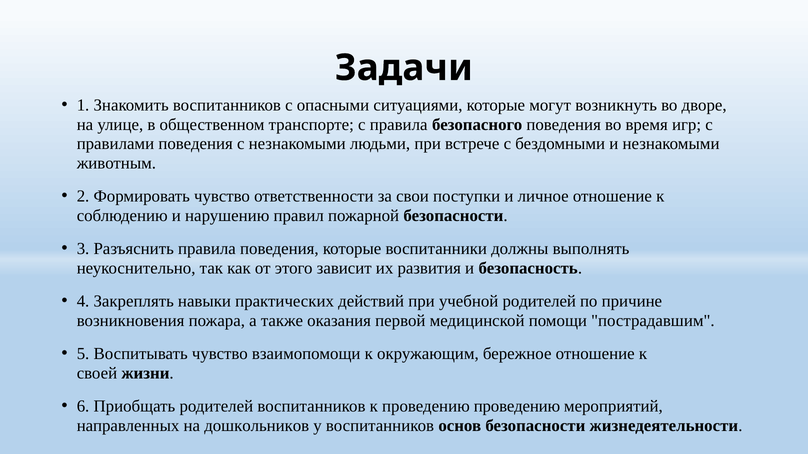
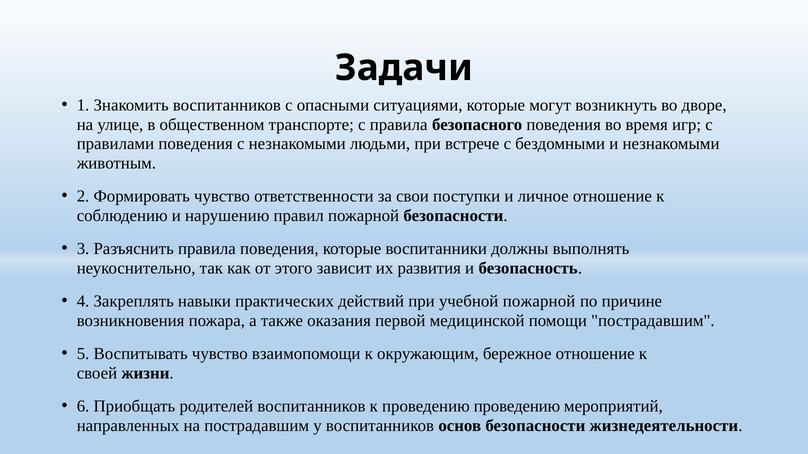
учебной родителей: родителей -> пожарной (539, 302)
на дошкольников: дошкольников -> пострадавшим (257, 426)
